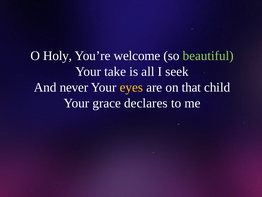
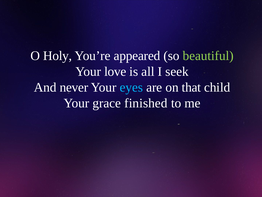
welcome: welcome -> appeared (137, 56)
take: take -> love (115, 71)
eyes colour: yellow -> light blue (131, 87)
declares: declares -> finished (146, 103)
